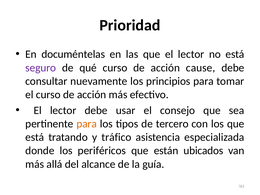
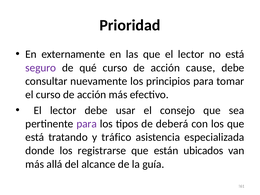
documéntelas: documéntelas -> externamente (73, 54)
para colour: orange -> purple (87, 124)
tercero: tercero -> deberá (172, 124)
periféricos: periféricos -> registrarse (102, 151)
